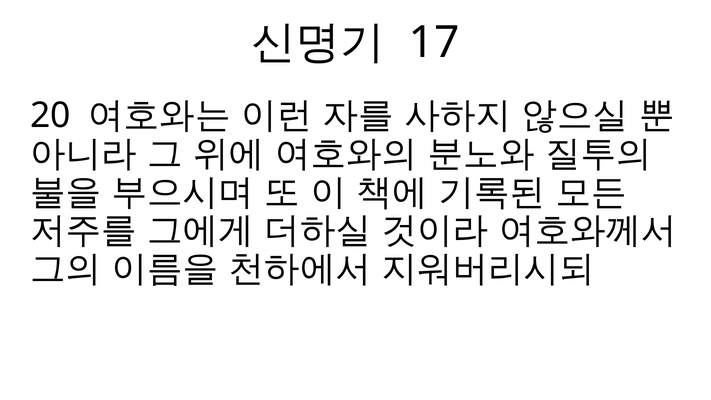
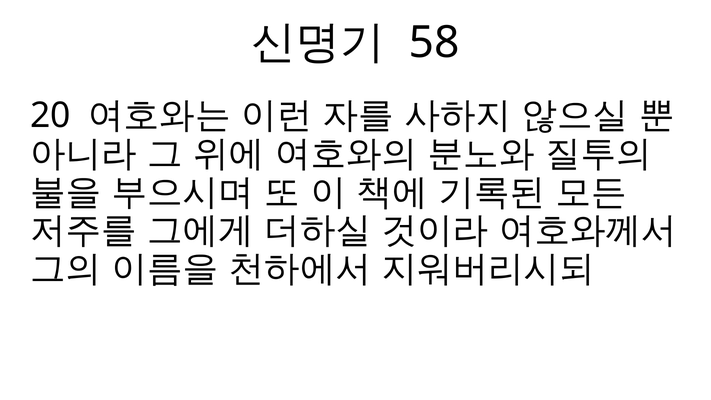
17: 17 -> 58 (434, 43)
